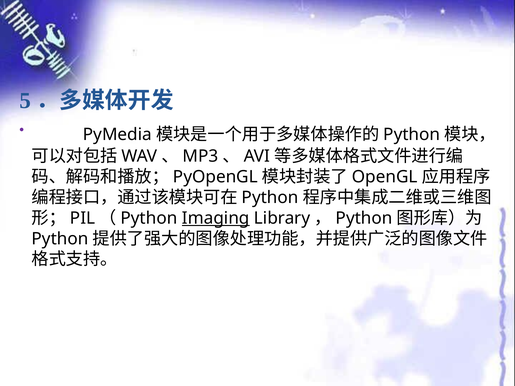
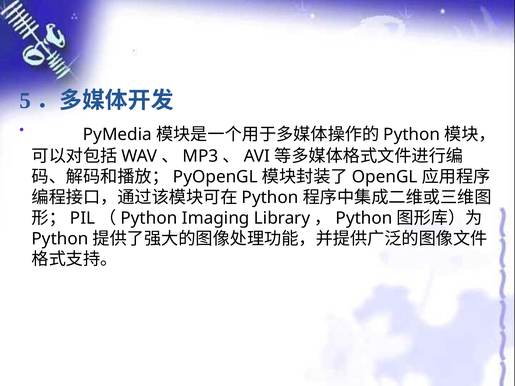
Imaging underline: present -> none (216, 218)
